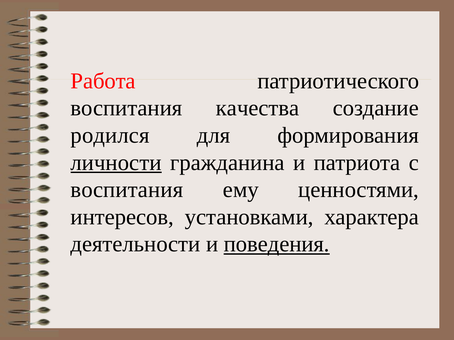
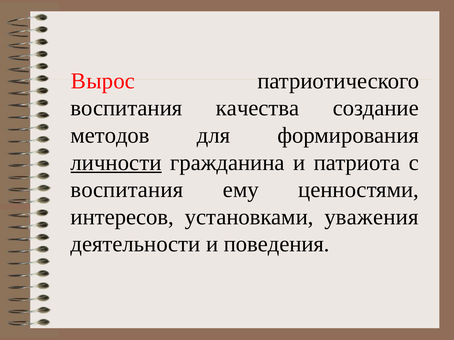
Работа: Работа -> Вырос (103, 81)
родился: родился -> методов (110, 136)
характера: характера -> уважения (371, 217)
поведения underline: present -> none (277, 245)
